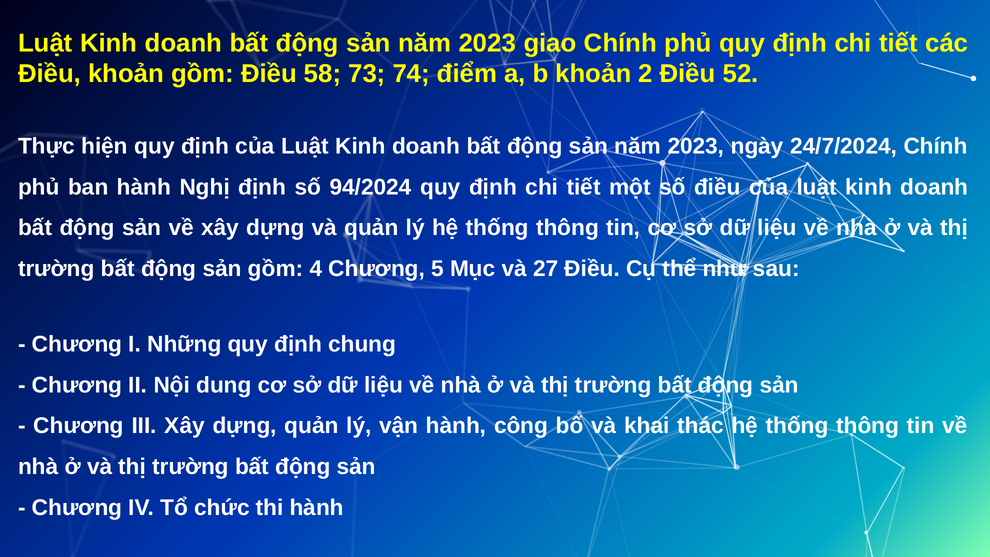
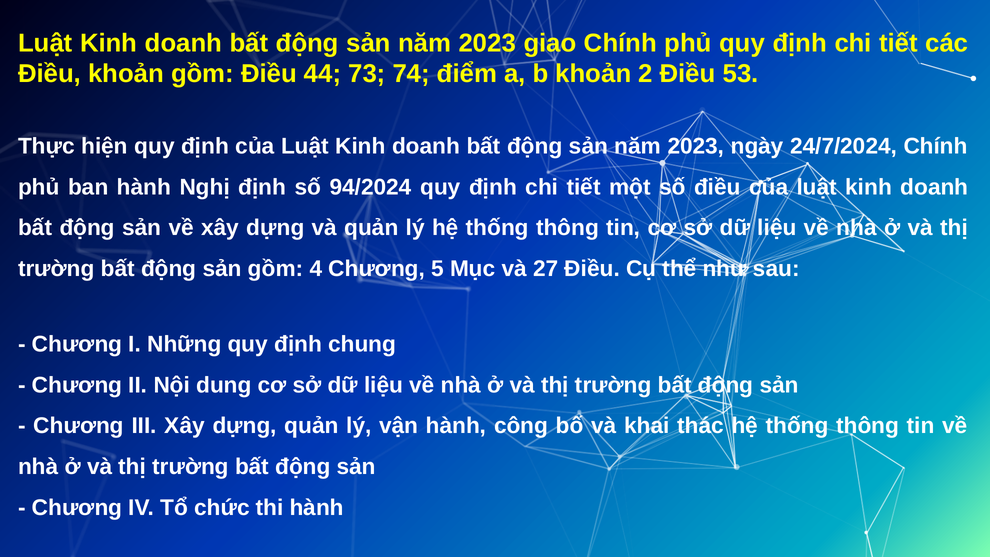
58: 58 -> 44 (323, 74)
52: 52 -> 53 (741, 74)
